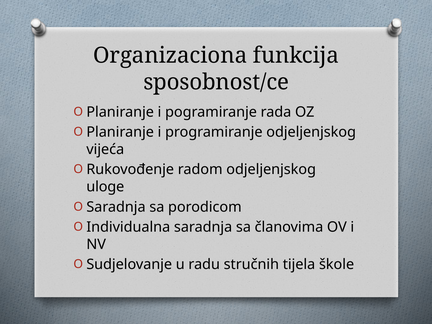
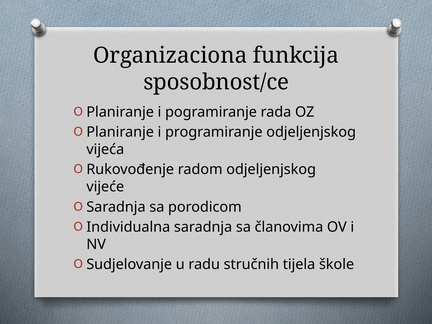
uloge: uloge -> vijeće (105, 187)
